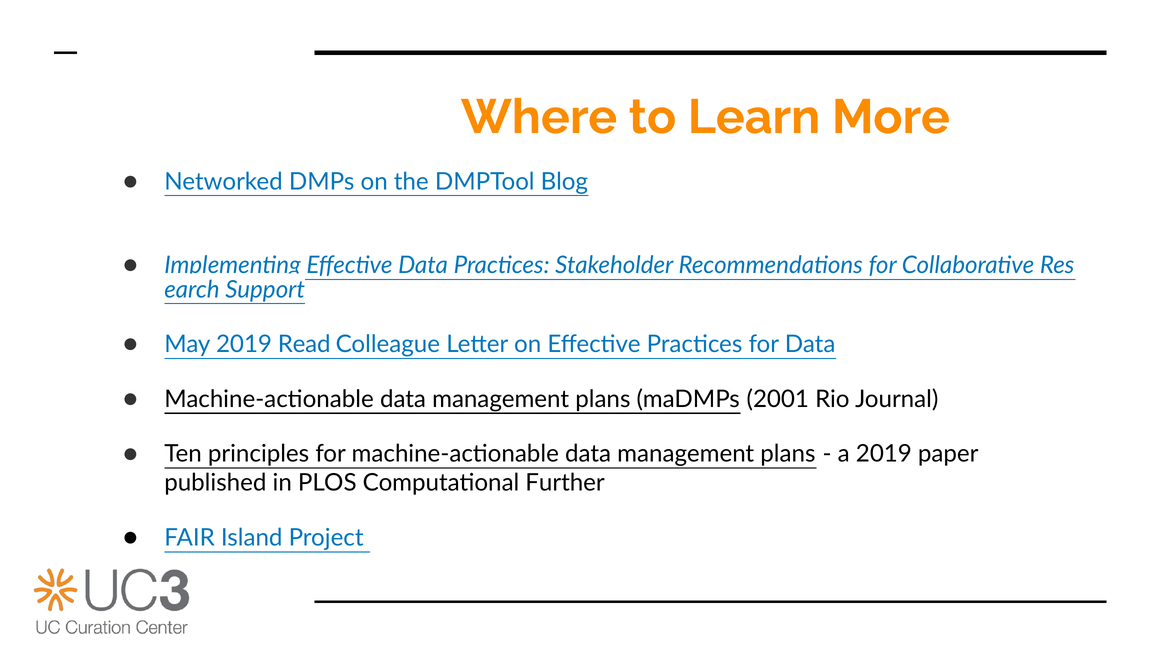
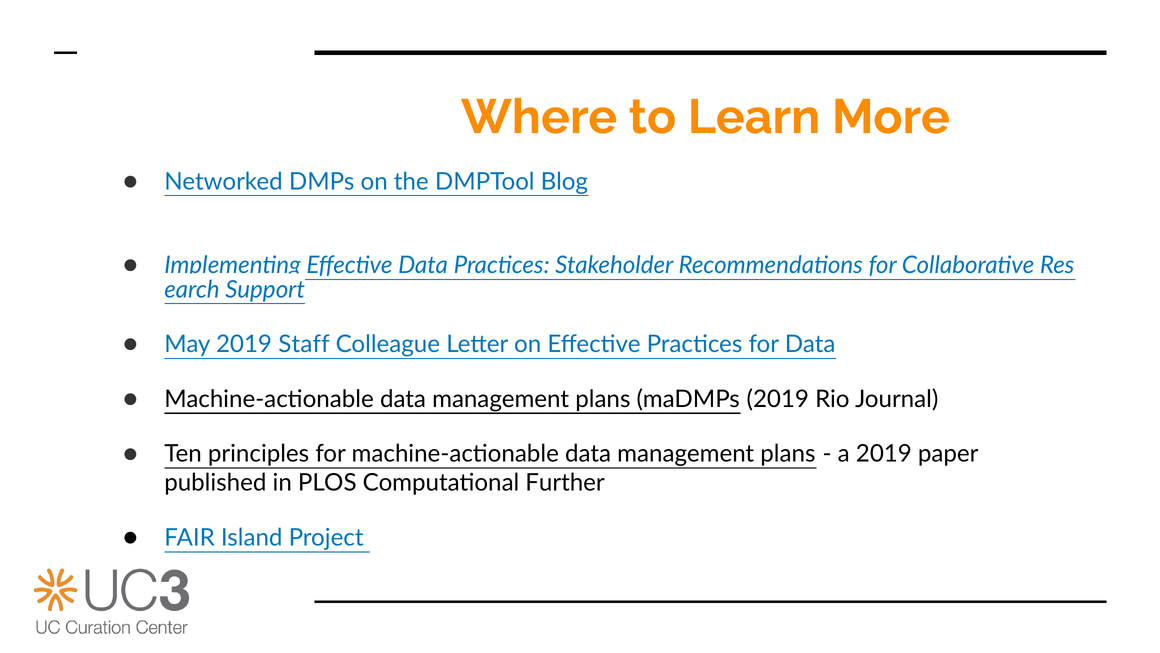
Read: Read -> Staff (304, 344)
maDMPs 2001: 2001 -> 2019 (778, 399)
